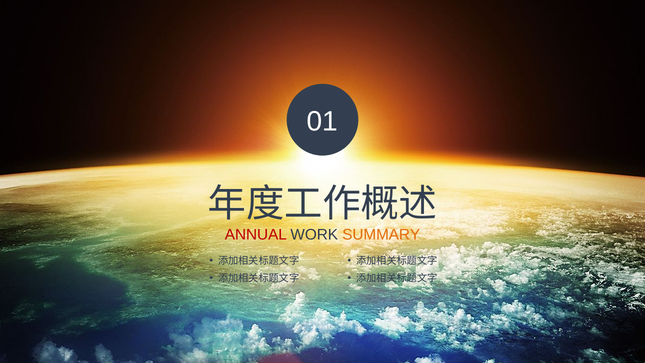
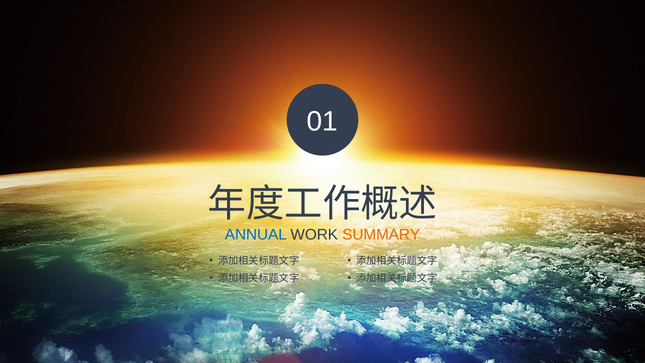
ANNUAL colour: red -> blue (256, 234)
